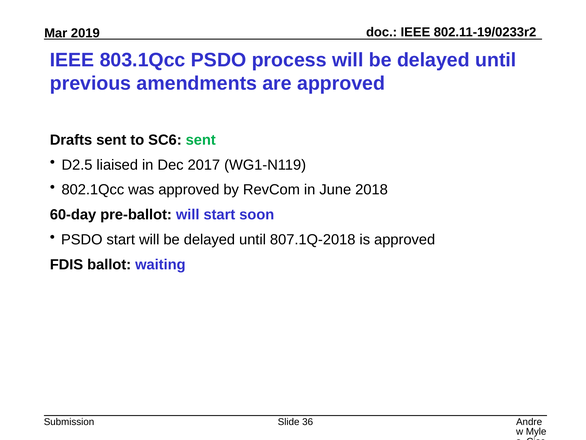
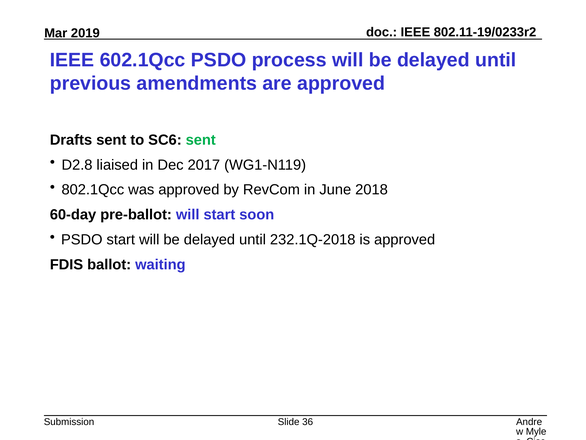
803.1Qcc: 803.1Qcc -> 602.1Qcc (143, 60)
D2.5: D2.5 -> D2.8 (77, 165)
807.1Q-2018: 807.1Q-2018 -> 232.1Q-2018 (313, 239)
